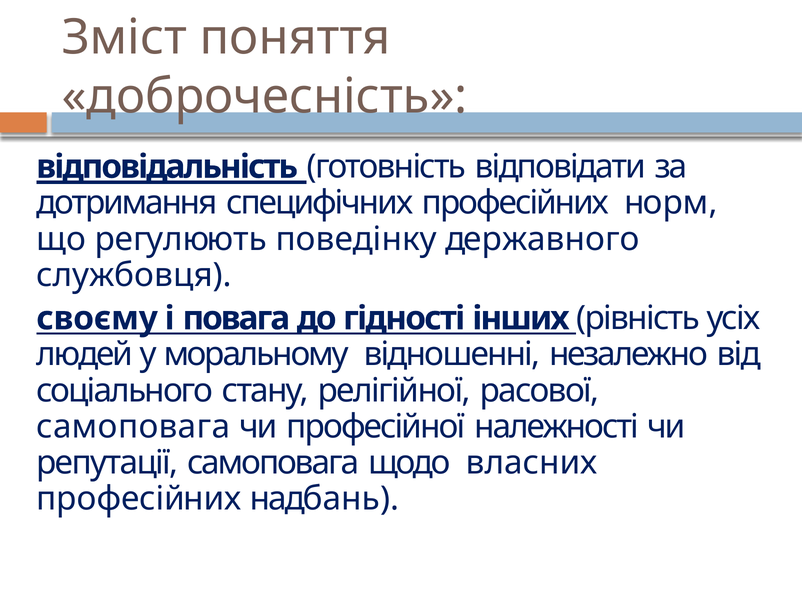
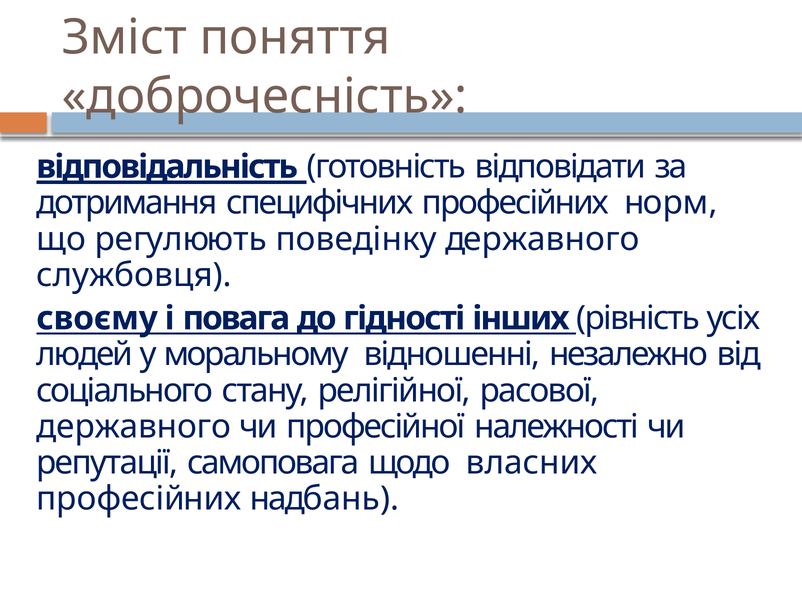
самоповага: самоповага -> державного (134, 426)
